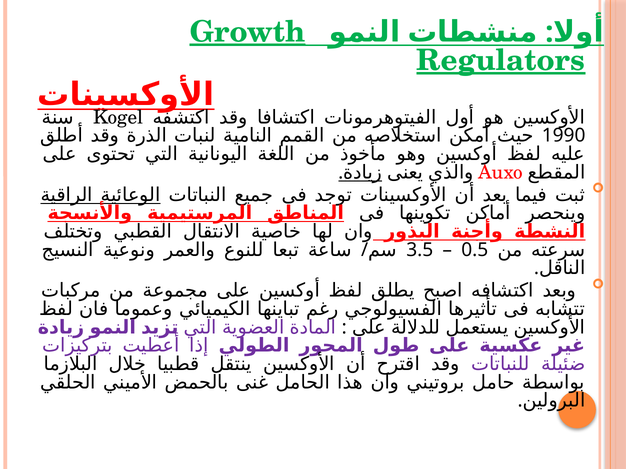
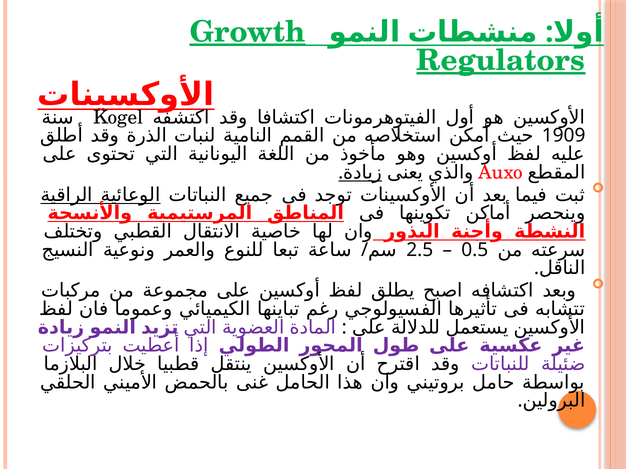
1990: 1990 -> 1909 (564, 136)
3.5: 3.5 -> 2.5 (420, 250)
